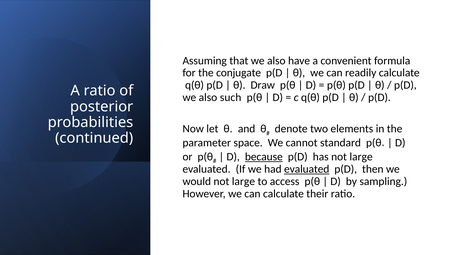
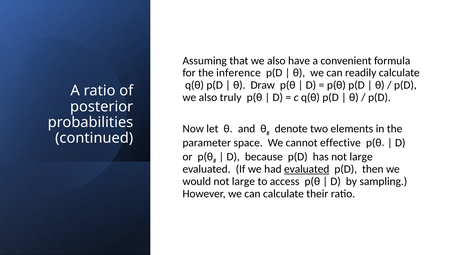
conjugate: conjugate -> inference (238, 73)
such: such -> truly (231, 97)
standard: standard -> effective (340, 143)
because underline: present -> none (264, 157)
